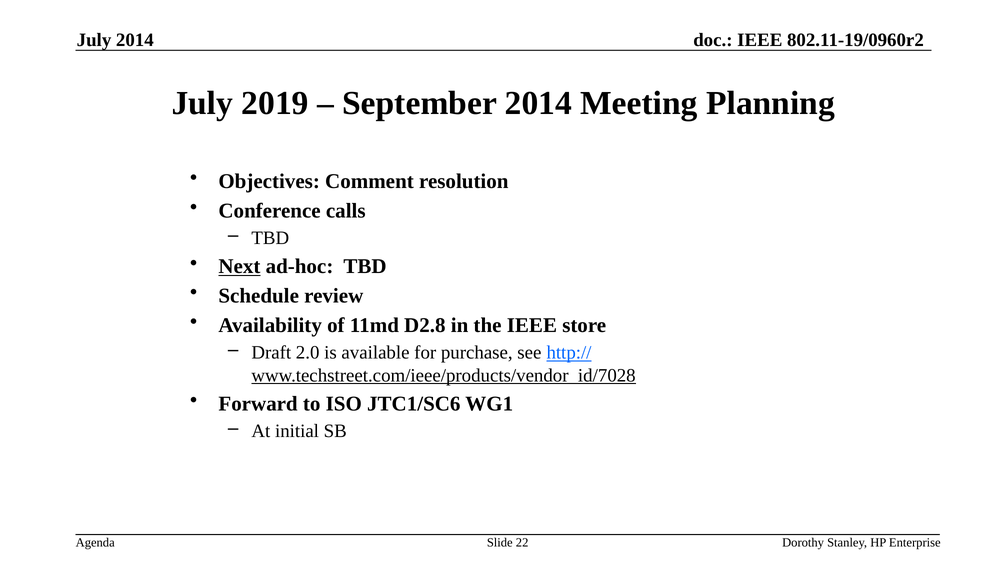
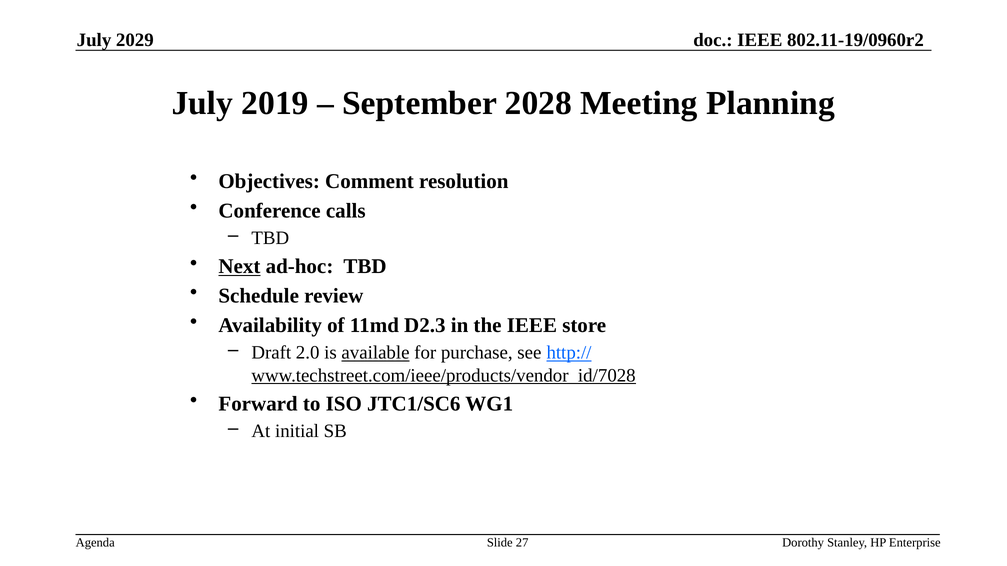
July 2014: 2014 -> 2029 (135, 40)
September 2014: 2014 -> 2028 (538, 103)
D2.8: D2.8 -> D2.3 (425, 325)
available underline: none -> present (376, 353)
22: 22 -> 27 (522, 543)
